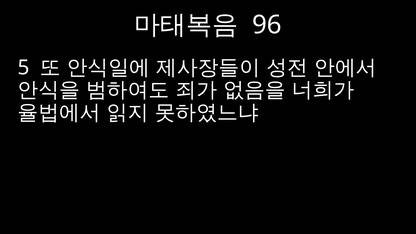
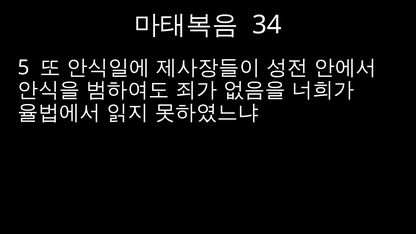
96: 96 -> 34 (267, 25)
